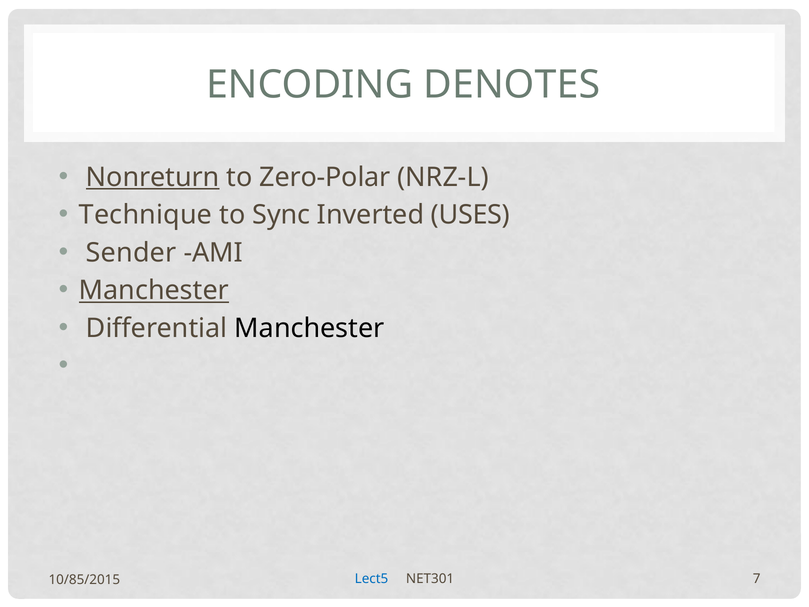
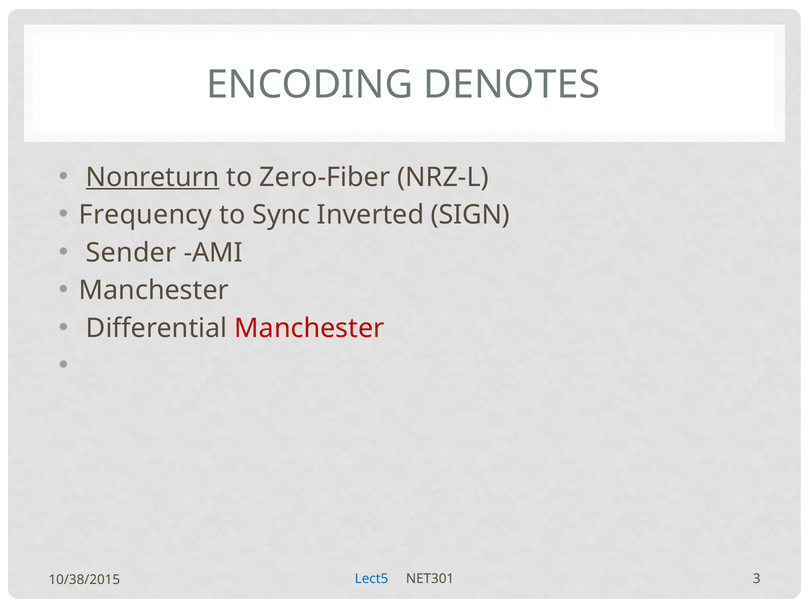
Zero-Polar: Zero-Polar -> Zero-Fiber (325, 177)
Technique: Technique -> Frequency (146, 215)
USES: USES -> SIGN (470, 215)
Manchester underline: present -> none (154, 290)
Manchester colour: black -> red (309, 328)
7: 7 -> 3 (757, 578)
10/85/2015: 10/85/2015 -> 10/38/2015 (84, 579)
